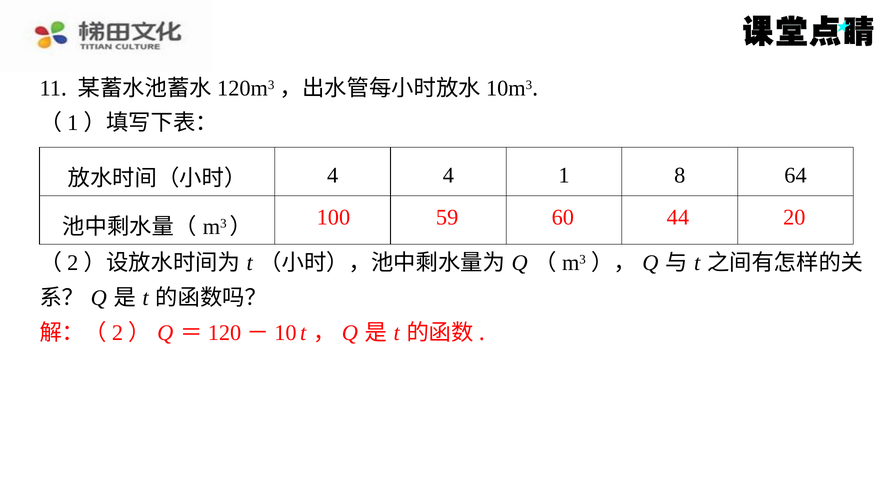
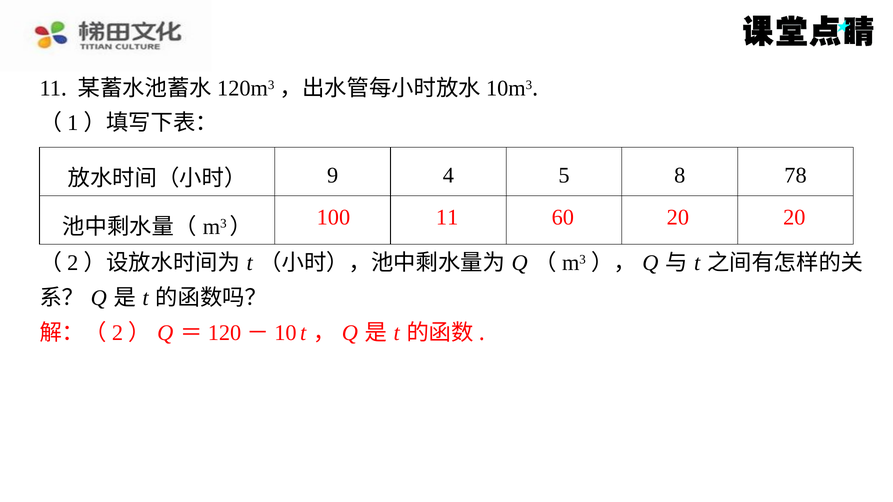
4: 4 -> 9 (333, 175)
1: 1 -> 5 (564, 175)
64: 64 -> 78 (796, 175)
100 59: 59 -> 11 (447, 217)
60 44: 44 -> 20 (678, 217)
